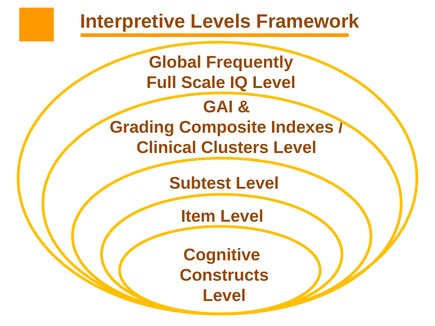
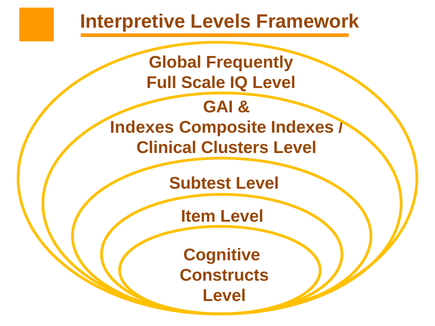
Grading: Grading -> Indexes (142, 127)
